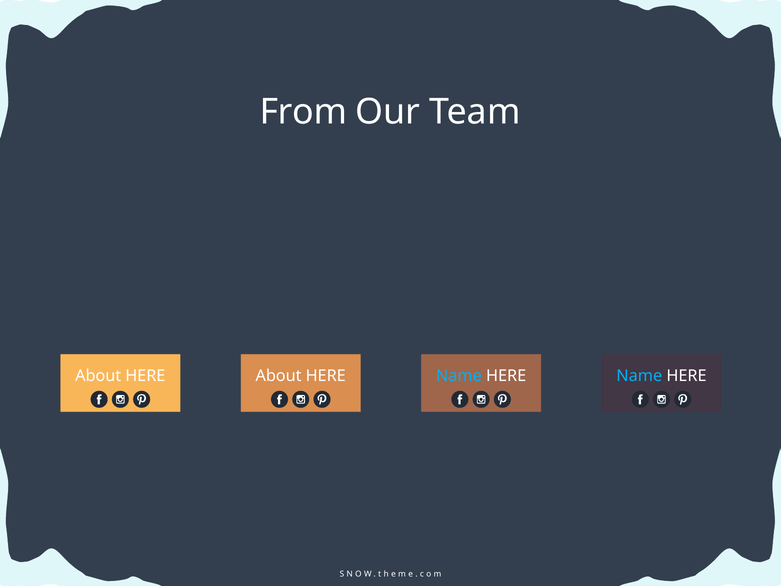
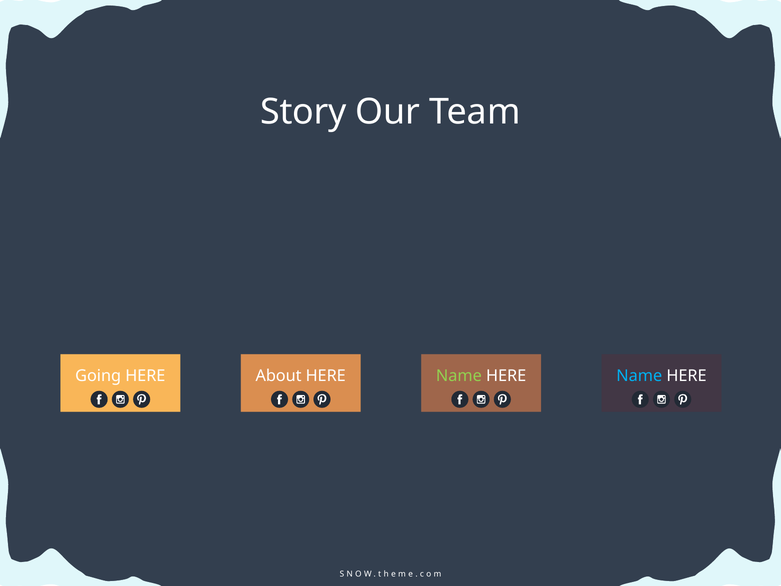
From: From -> Story (303, 112)
About: About -> Going (98, 376)
Name colour: light blue -> light green (459, 376)
